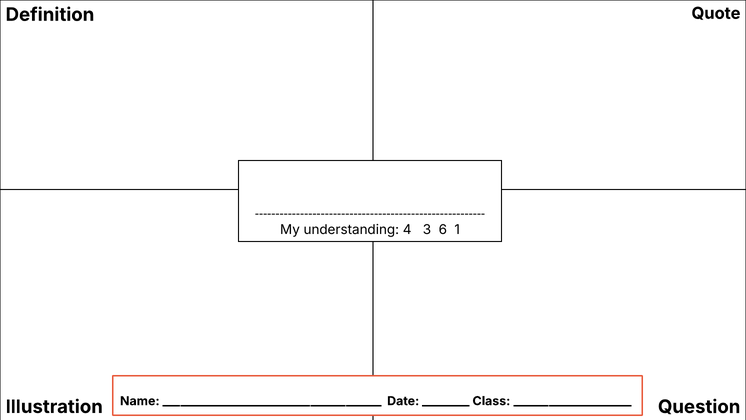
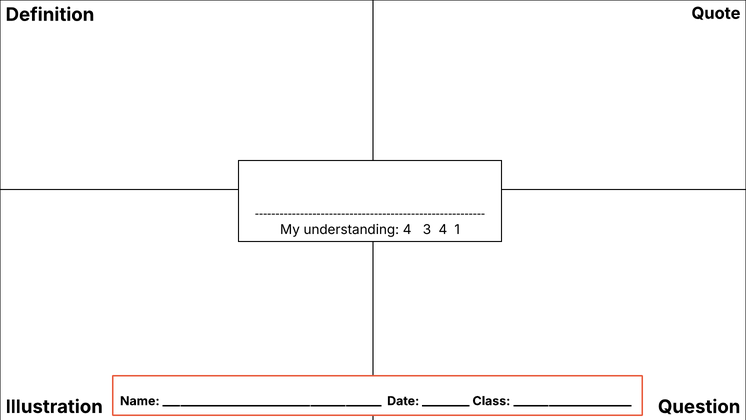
3 6: 6 -> 4 (443, 230)
